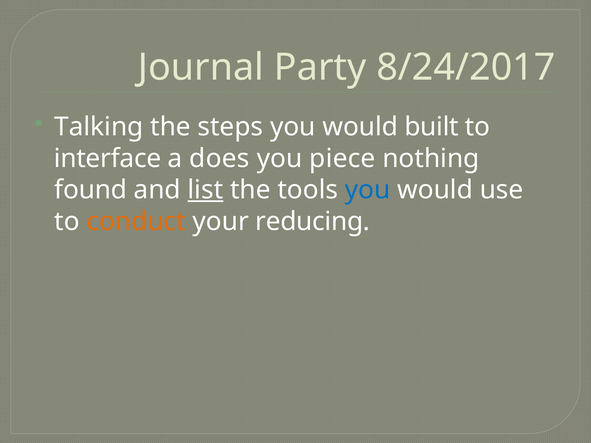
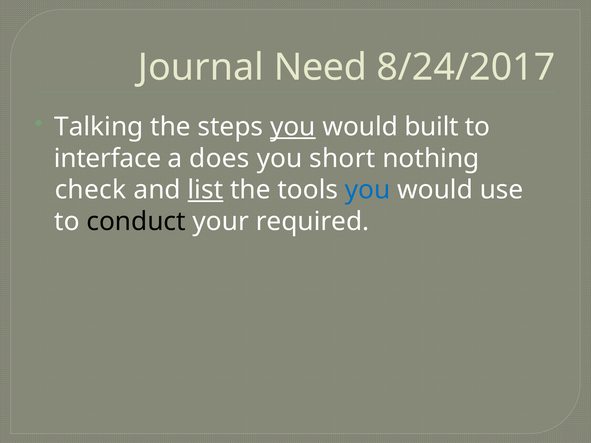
Party: Party -> Need (320, 67)
you underline: none -> present (293, 127)
piece: piece -> short (342, 158)
found: found -> check (90, 190)
conduct colour: orange -> black (136, 221)
reducing: reducing -> required (312, 221)
